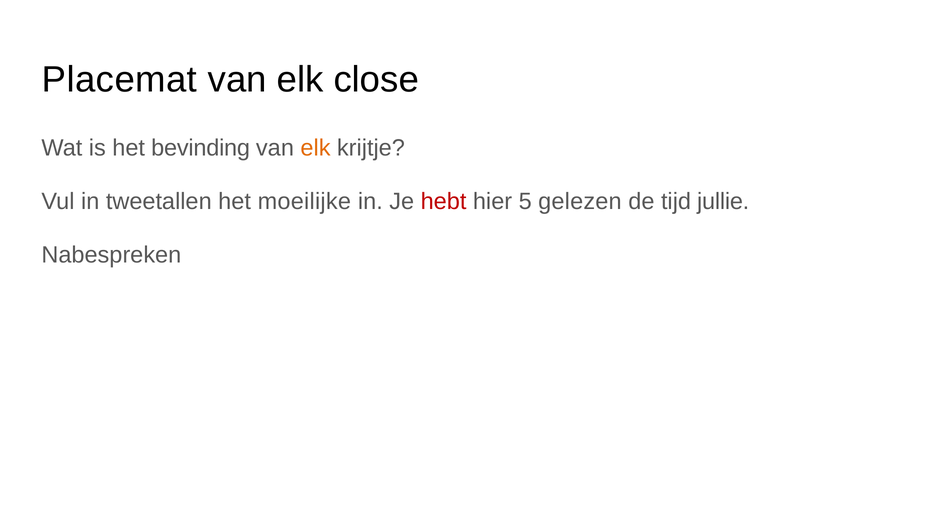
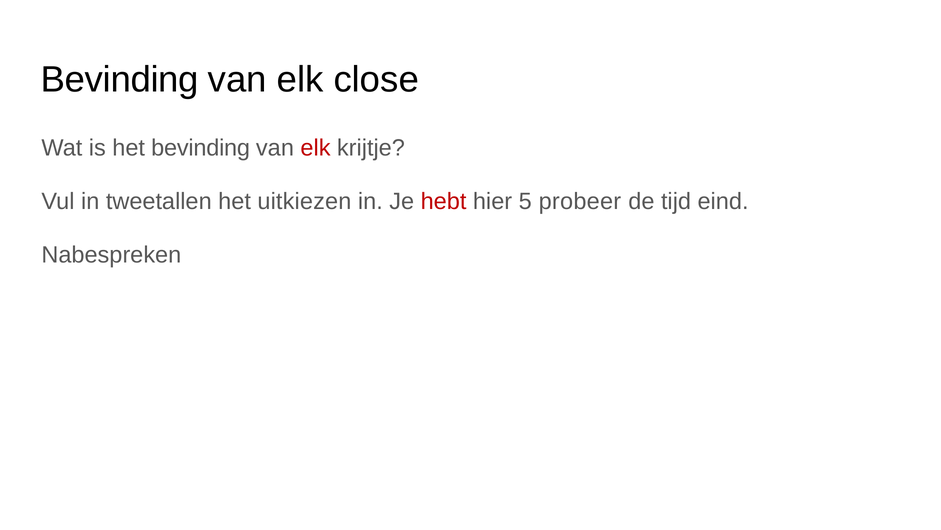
Placemat: Placemat -> Bevinding (120, 80)
elk colour: orange -> red (316, 148)
moeilijke: moeilijke -> uitkiezen (304, 201)
gelezen: gelezen -> probeer (580, 201)
jullie: jullie -> eind (723, 201)
